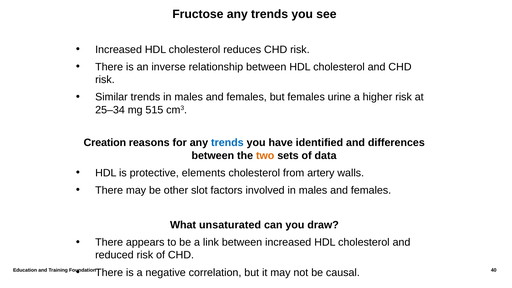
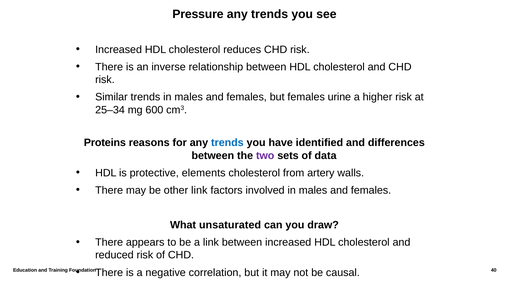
Fructose: Fructose -> Pressure (198, 14)
515: 515 -> 600 (154, 110)
Creation: Creation -> Proteins (105, 143)
two colour: orange -> purple (265, 156)
other slot: slot -> link (199, 190)
